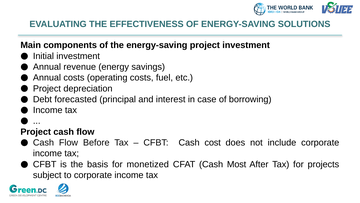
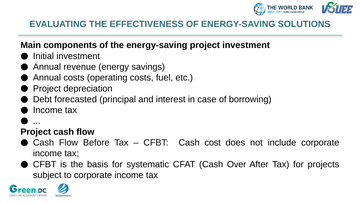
monetized: monetized -> systematic (148, 164)
Most: Most -> Over (237, 164)
